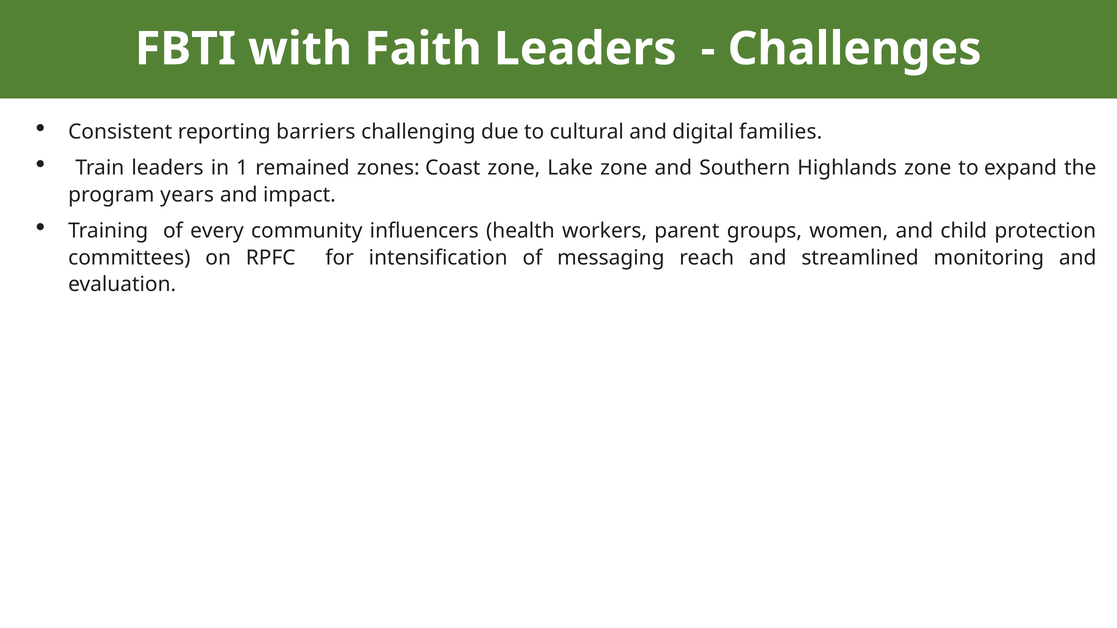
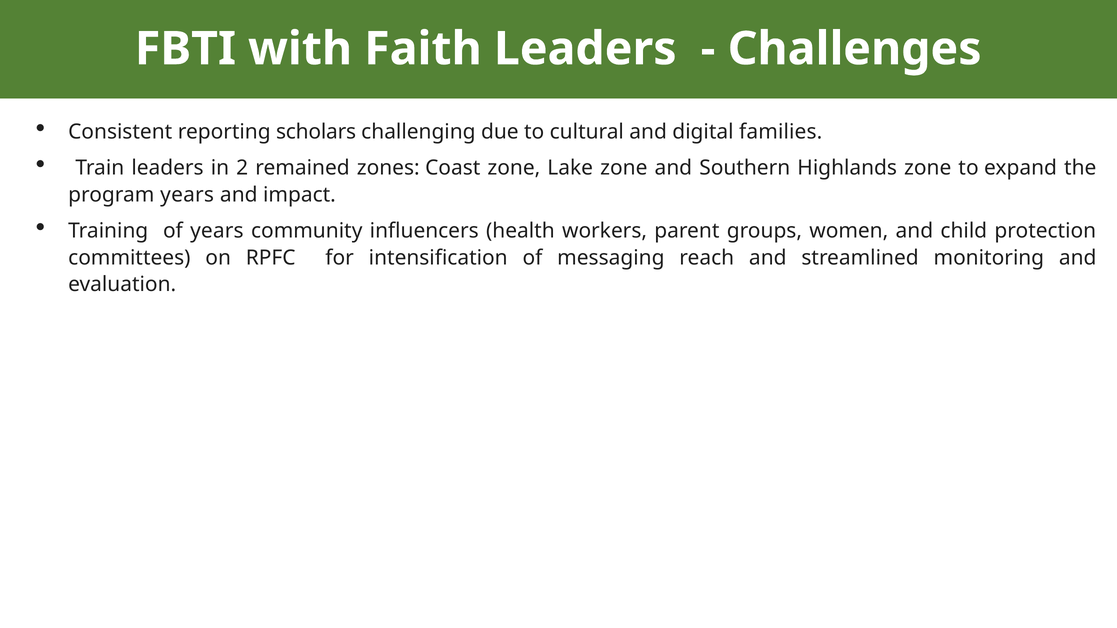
barriers: barriers -> scholars (316, 132)
1: 1 -> 2 (242, 168)
of every: every -> years (217, 231)
